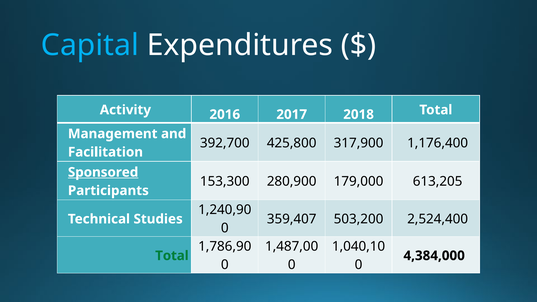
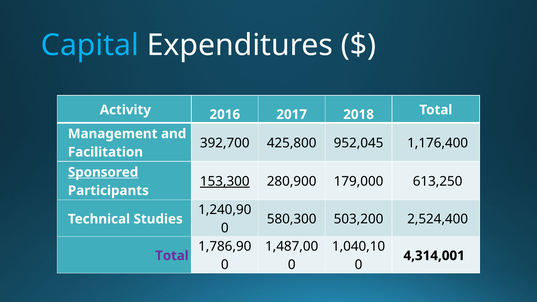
317,900: 317,900 -> 952,045 (359, 143)
153,300 underline: none -> present (225, 181)
613,205: 613,205 -> 613,250 (438, 181)
359,407: 359,407 -> 580,300 (292, 219)
Total colour: green -> purple (172, 256)
4,384,000: 4,384,000 -> 4,314,001 (434, 256)
